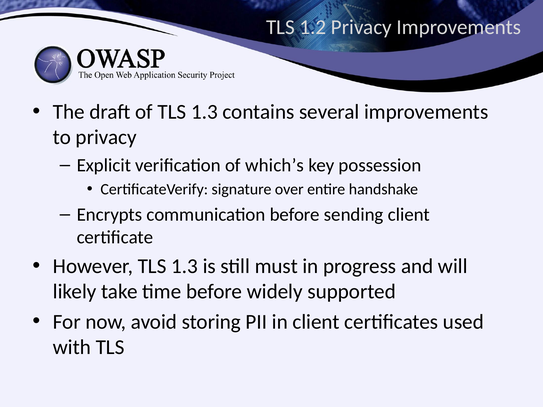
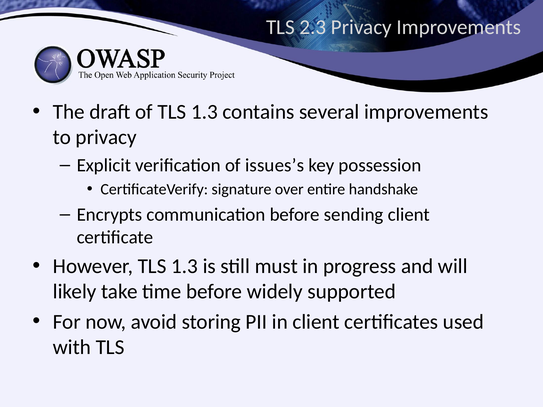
1.2: 1.2 -> 2.3 (313, 27)
which’s: which’s -> issues’s (275, 165)
